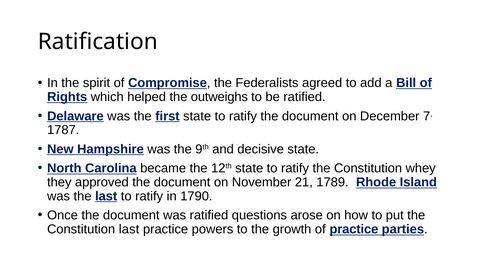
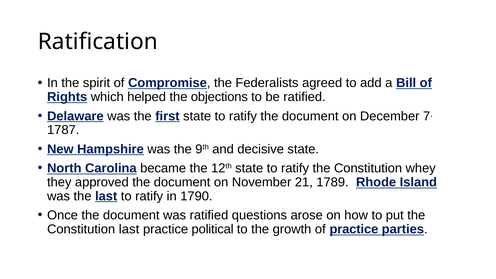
outweighs: outweighs -> objections (219, 97)
powers: powers -> political (213, 229)
